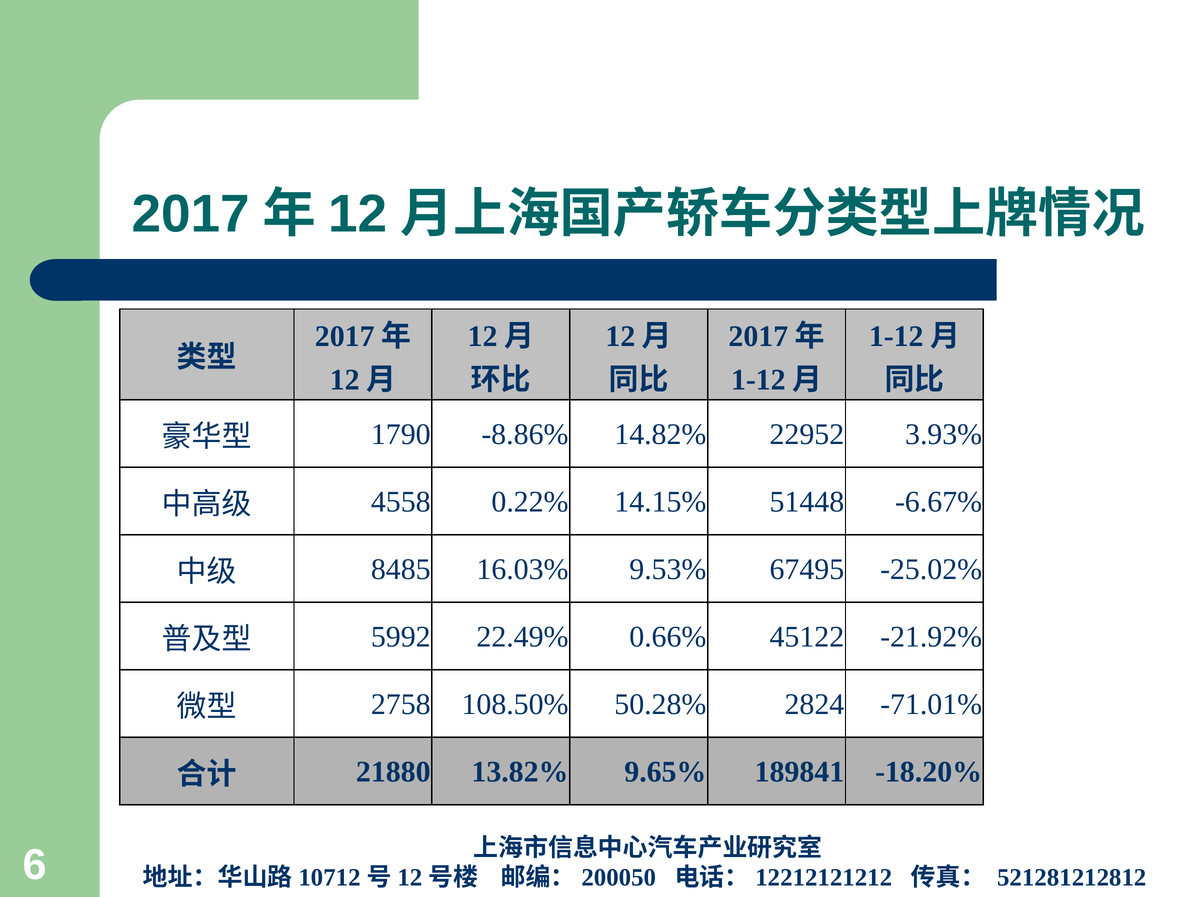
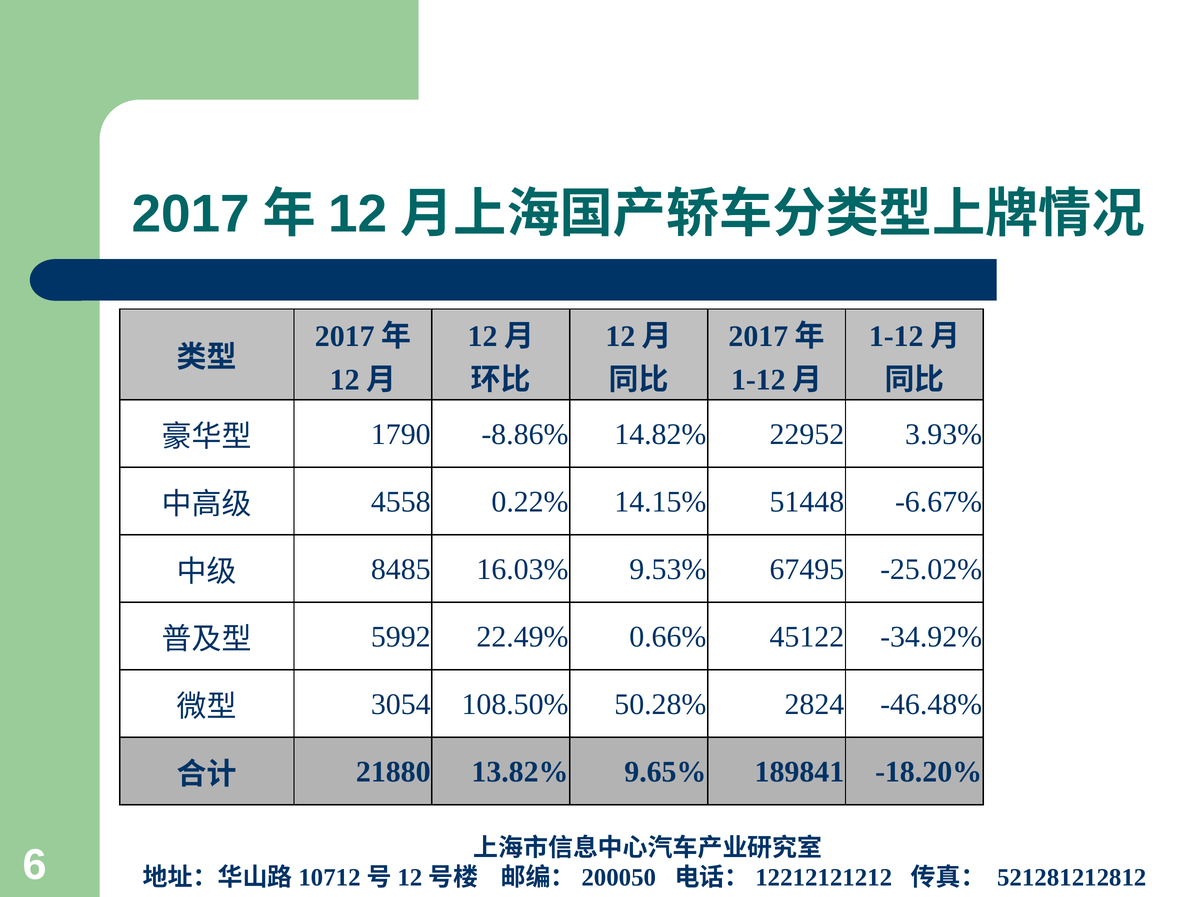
-21.92%: -21.92% -> -34.92% (931, 637)
2758: 2758 -> 3054 (401, 704)
-71.01%: -71.01% -> -46.48% (931, 704)
